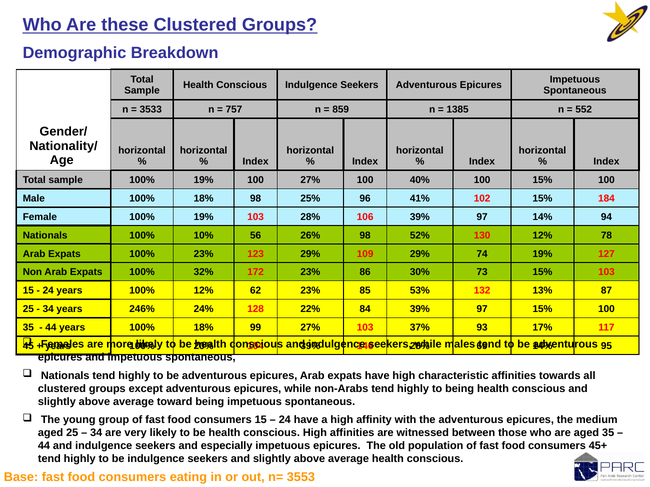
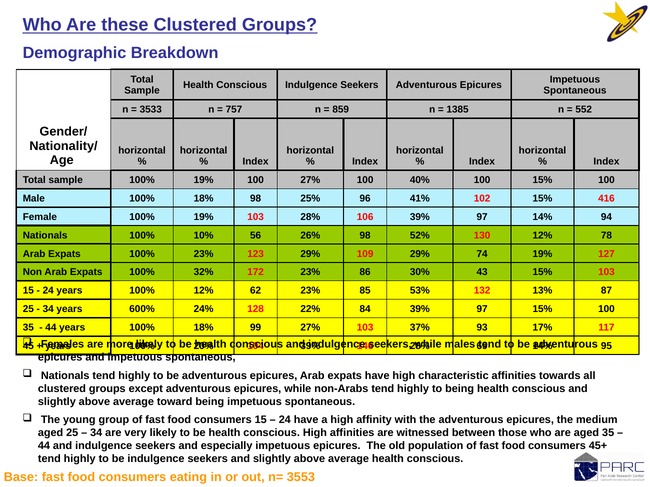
184: 184 -> 416 (606, 199)
73: 73 -> 43 (482, 272)
246%: 246% -> 600% (142, 309)
